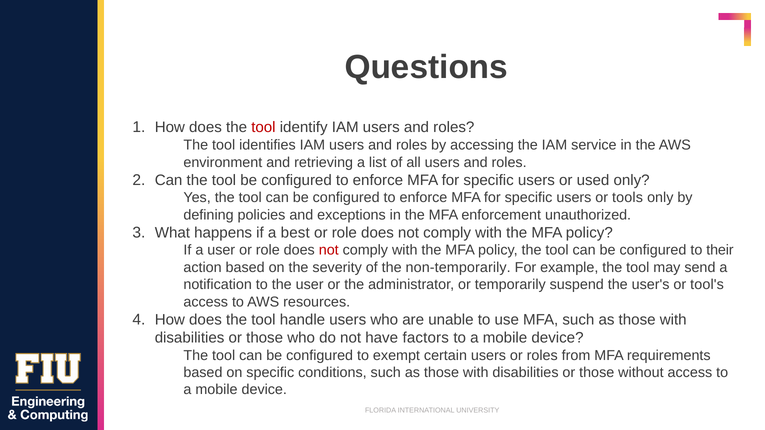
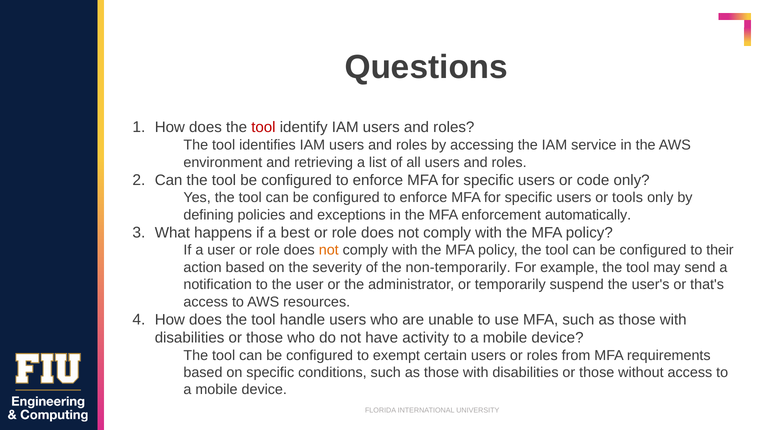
used: used -> code (593, 180)
unauthorized: unauthorized -> automatically (588, 215)
not colour: red -> orange (329, 250)
tool's: tool's -> that's (707, 285)
factors: factors -> activity (426, 338)
